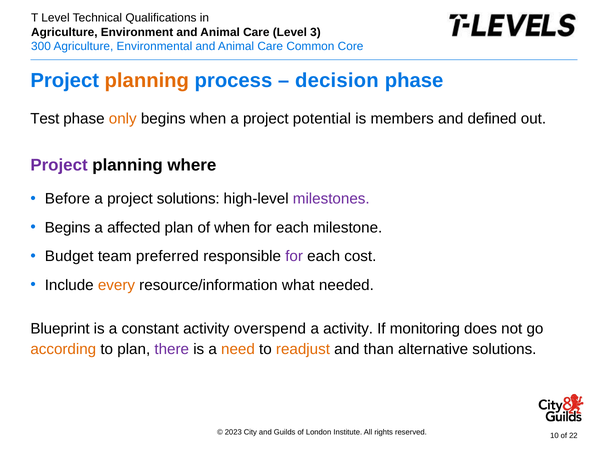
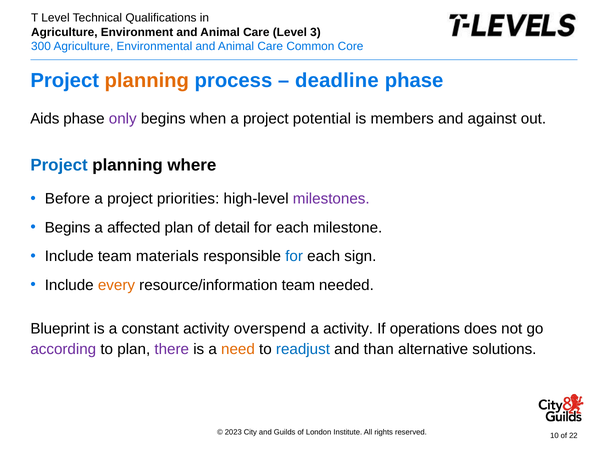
decision: decision -> deadline (337, 81)
Test: Test -> Aids (45, 119)
only colour: orange -> purple (123, 119)
defined: defined -> against (492, 119)
Project colour: purple -> blue (59, 165)
project solutions: solutions -> priorities (188, 199)
of when: when -> detail (232, 228)
Budget: Budget -> Include (69, 256)
preferred: preferred -> materials (167, 256)
for colour: purple -> blue (294, 256)
cost: cost -> sign (360, 256)
resource/information what: what -> team (298, 285)
monitoring: monitoring -> operations (425, 329)
according colour: orange -> purple (63, 349)
readjust colour: orange -> blue (303, 349)
